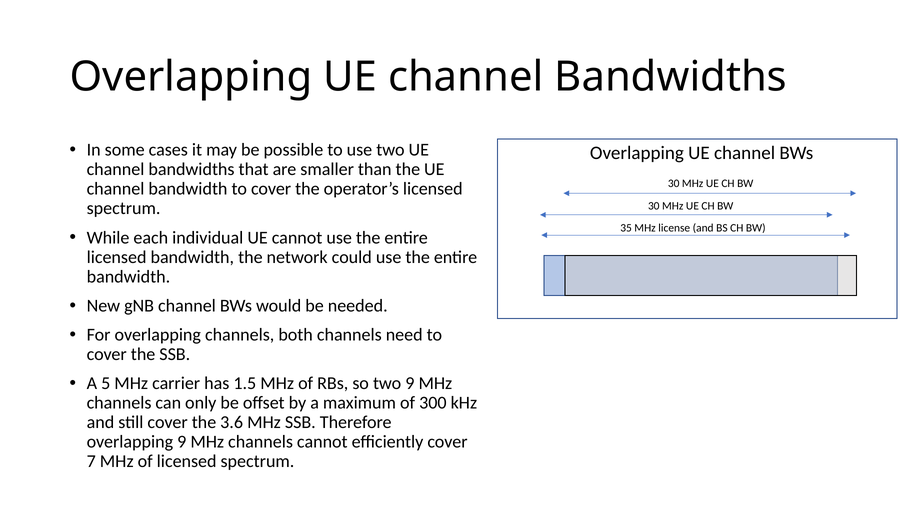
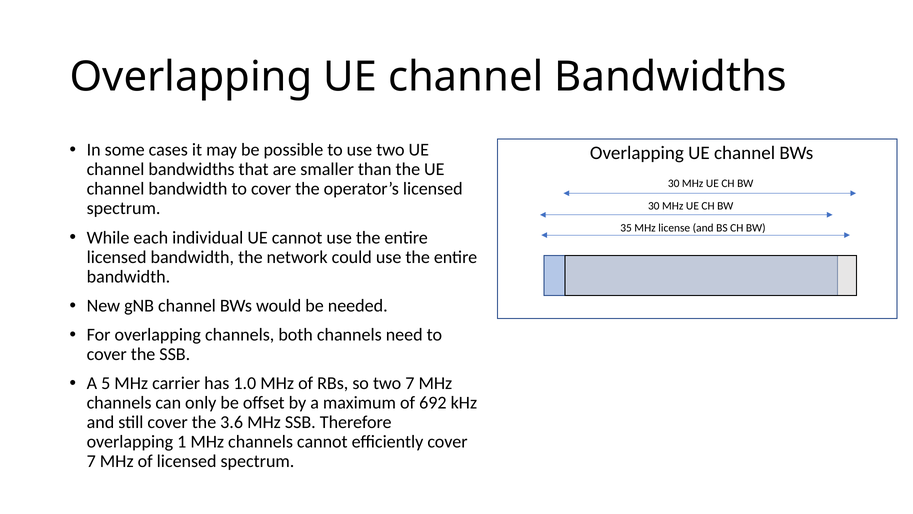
1.5: 1.5 -> 1.0 (245, 383)
two 9: 9 -> 7 (410, 383)
300: 300 -> 692 (433, 403)
overlapping 9: 9 -> 1 (182, 442)
